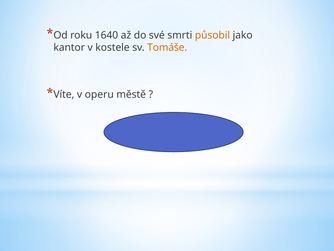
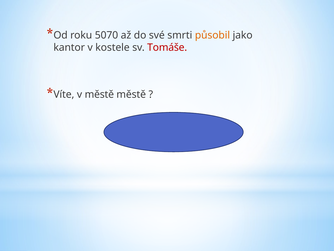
1640: 1640 -> 5070 (106, 35)
Tomáše colour: orange -> red (167, 47)
v operu: operu -> městě (99, 94)
